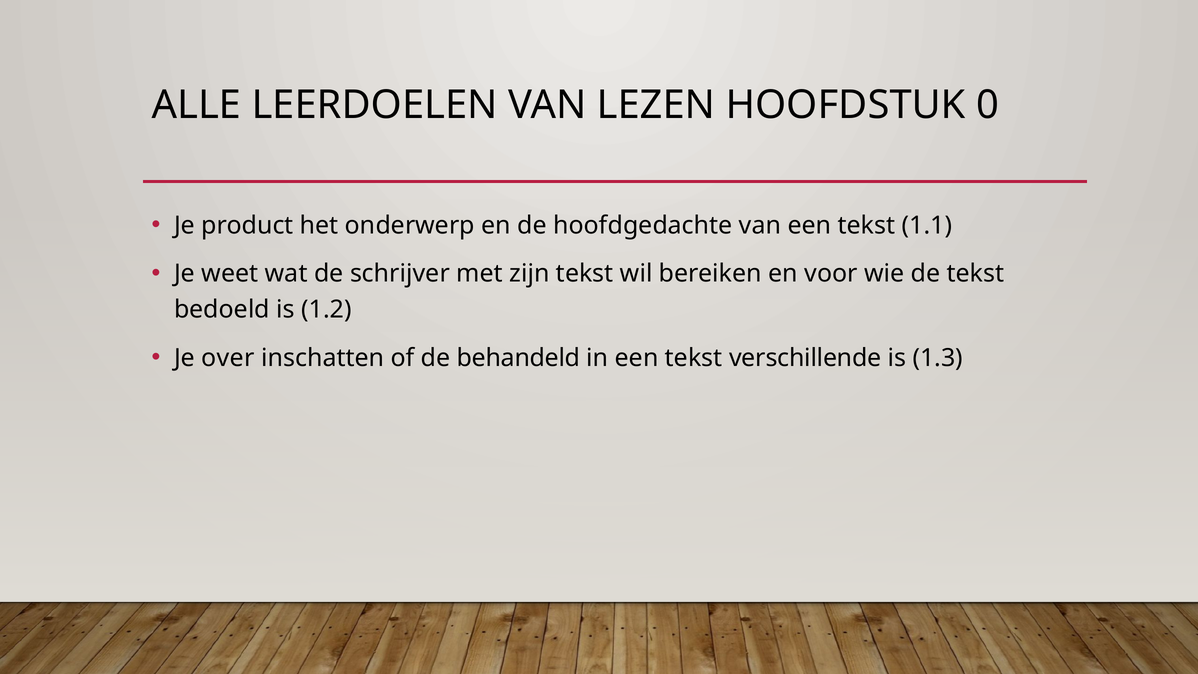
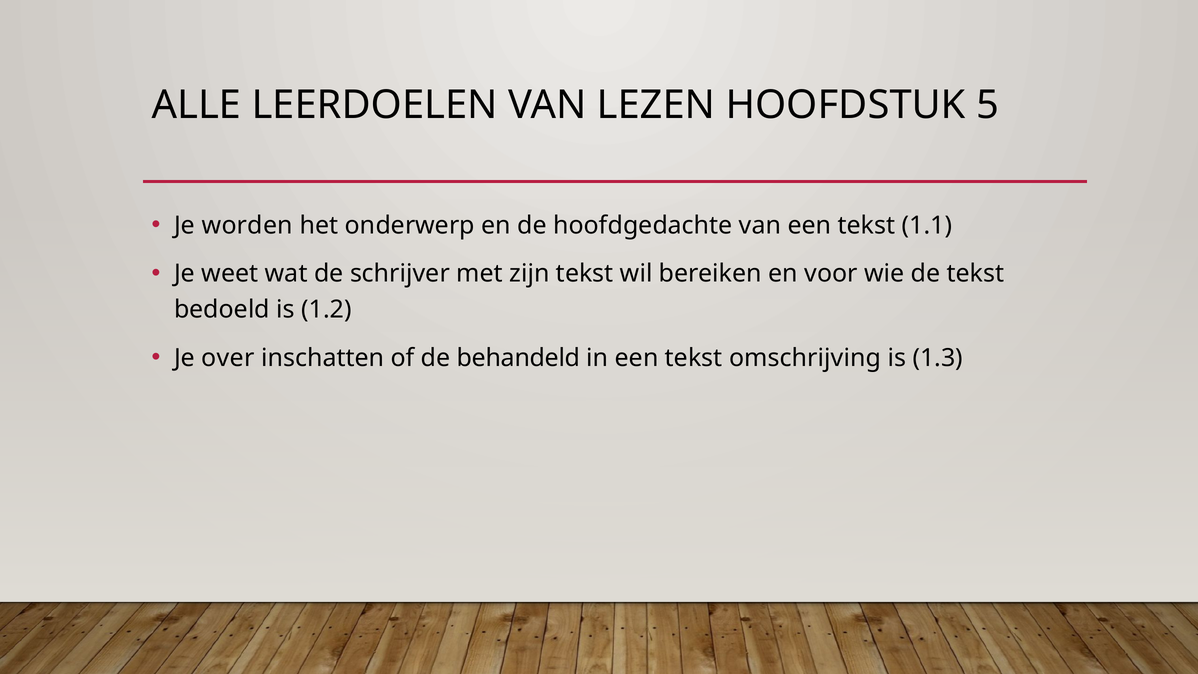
0: 0 -> 5 (987, 105)
product: product -> worden (247, 225)
verschillende: verschillende -> omschrijving (805, 358)
